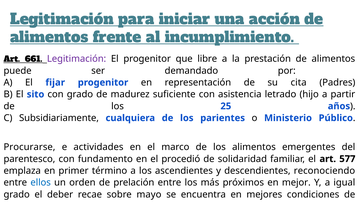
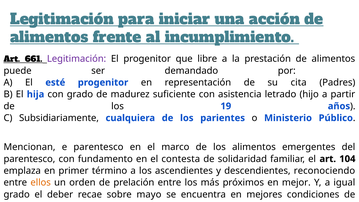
fijar: fijar -> esté (55, 82)
sito: sito -> hija (36, 94)
25: 25 -> 19 (226, 106)
Procurarse: Procurarse -> Mencionan (30, 147)
e actividades: actividades -> parentesco (98, 147)
procedió: procedió -> contesta (181, 159)
577: 577 -> 104 (347, 159)
ellos colour: blue -> orange (41, 183)
